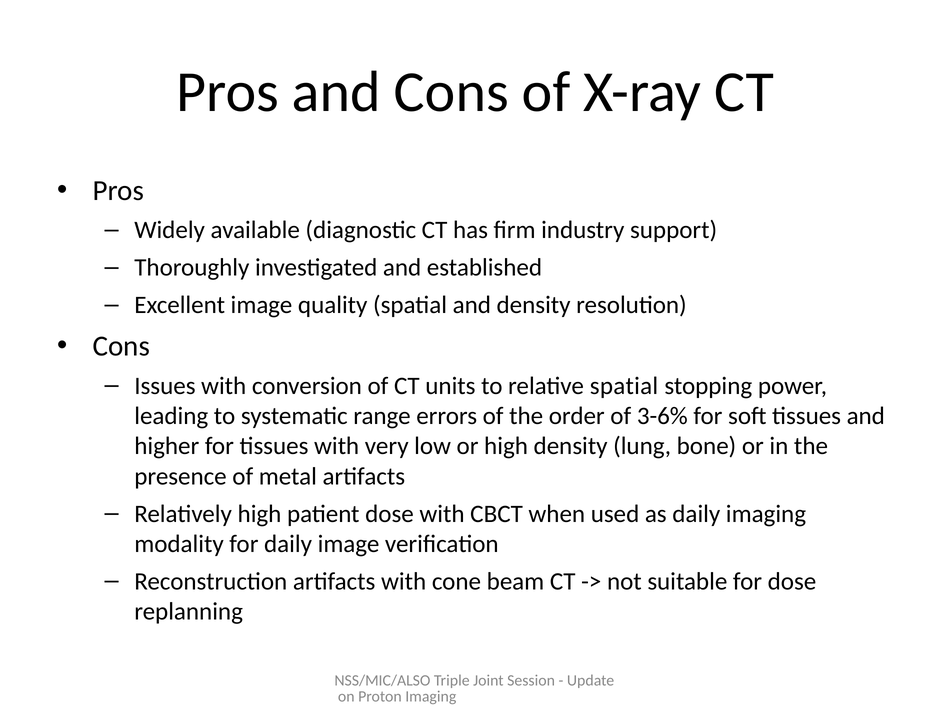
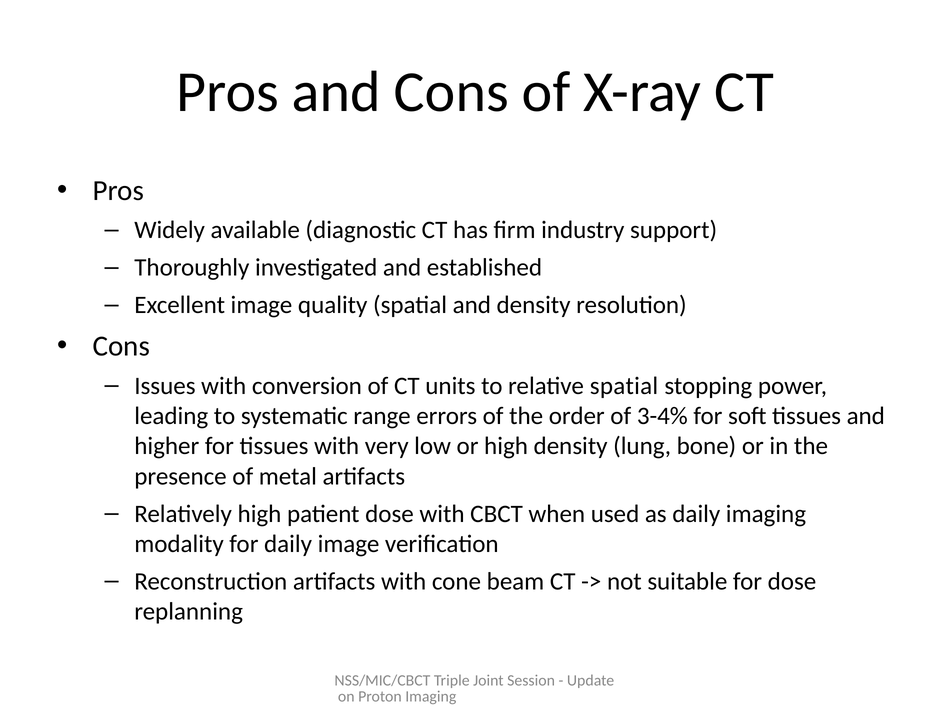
3-6%: 3-6% -> 3-4% (662, 416)
NSS/MIC/ALSO: NSS/MIC/ALSO -> NSS/MIC/CBCT (382, 681)
